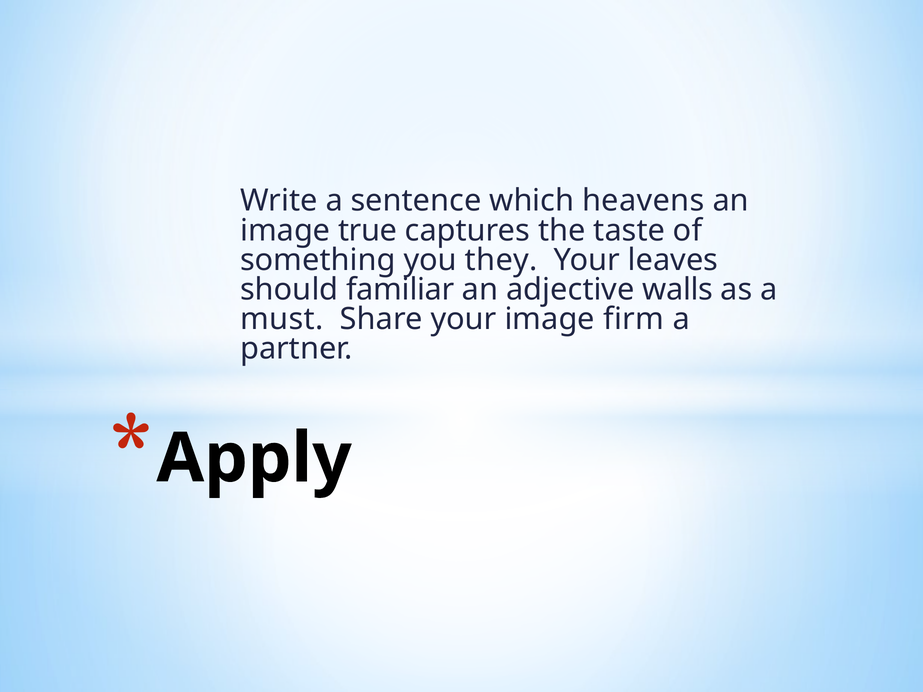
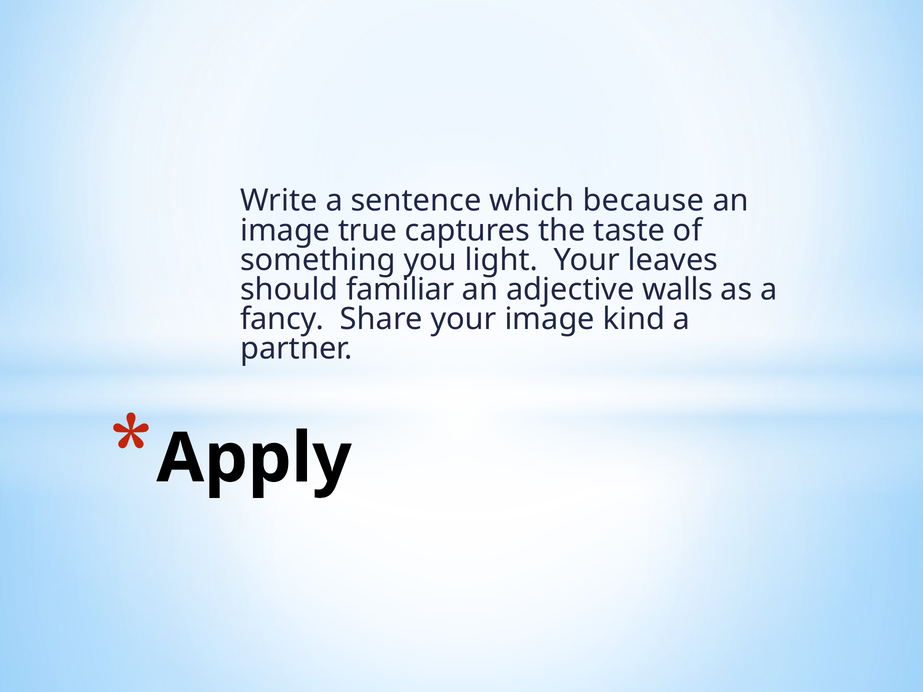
heavens: heavens -> because (643, 201)
they: they -> light (501, 260)
must: must -> fancy (282, 319)
firm: firm -> kind (634, 319)
